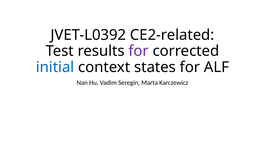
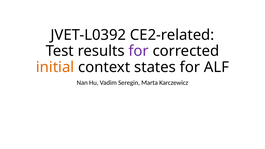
initial colour: blue -> orange (55, 67)
